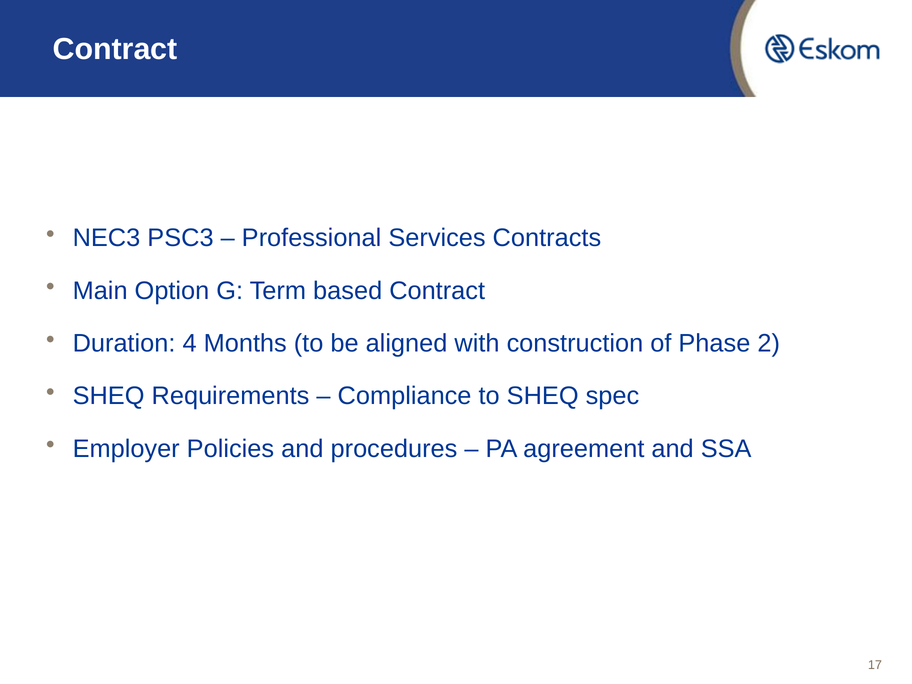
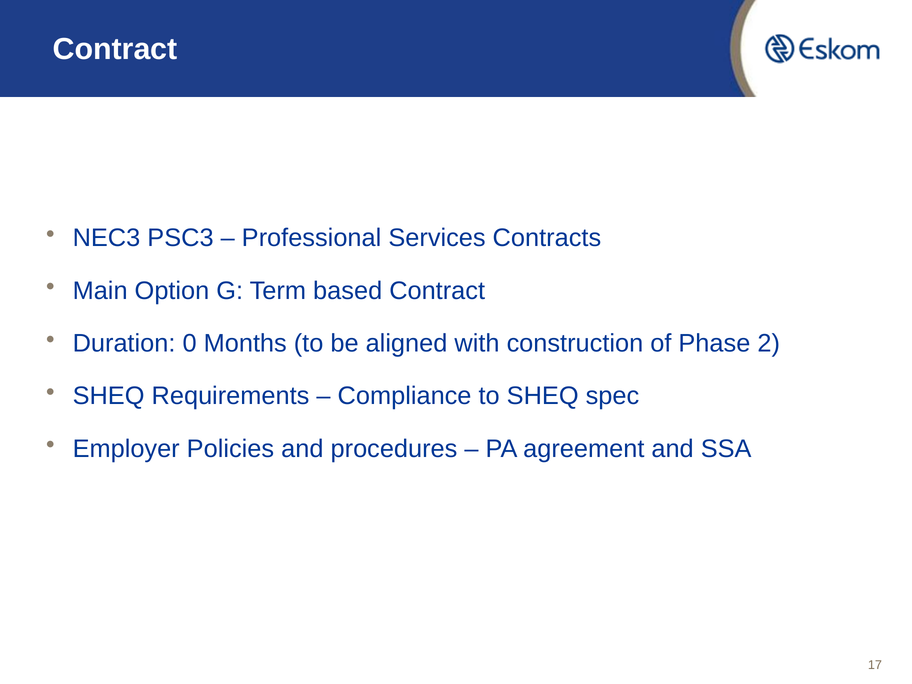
4: 4 -> 0 (190, 343)
